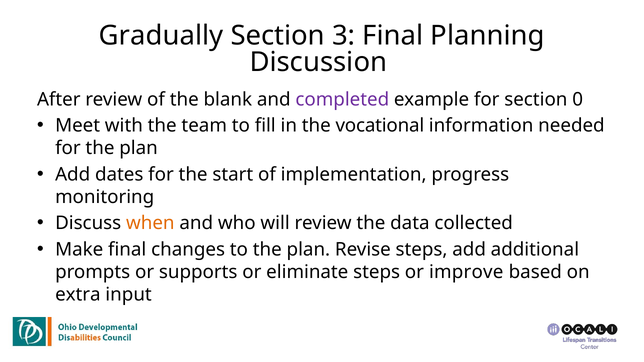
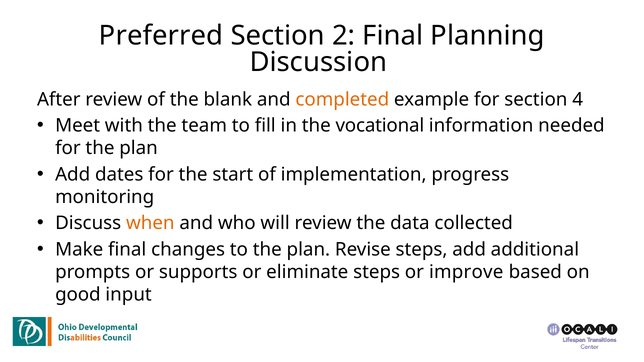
Gradually: Gradually -> Preferred (161, 36)
3: 3 -> 2 (344, 36)
completed colour: purple -> orange (342, 99)
0: 0 -> 4 (578, 99)
extra: extra -> good (78, 295)
